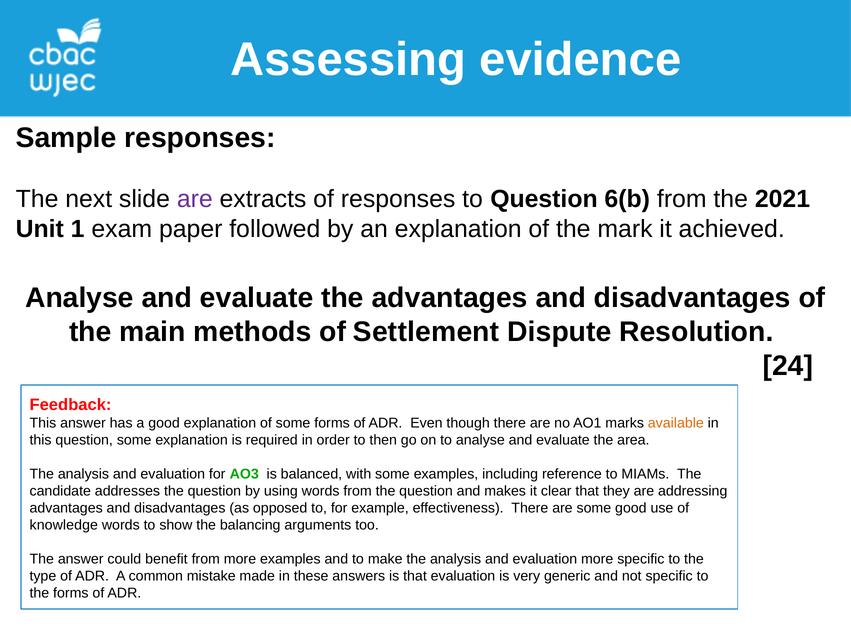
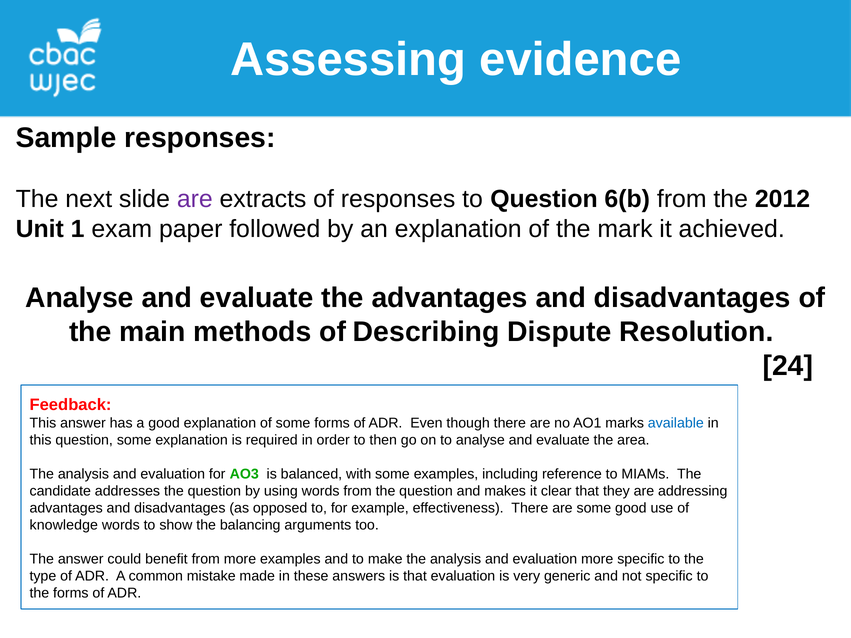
2021: 2021 -> 2012 (783, 199)
Settlement: Settlement -> Describing (426, 332)
available colour: orange -> blue (676, 423)
